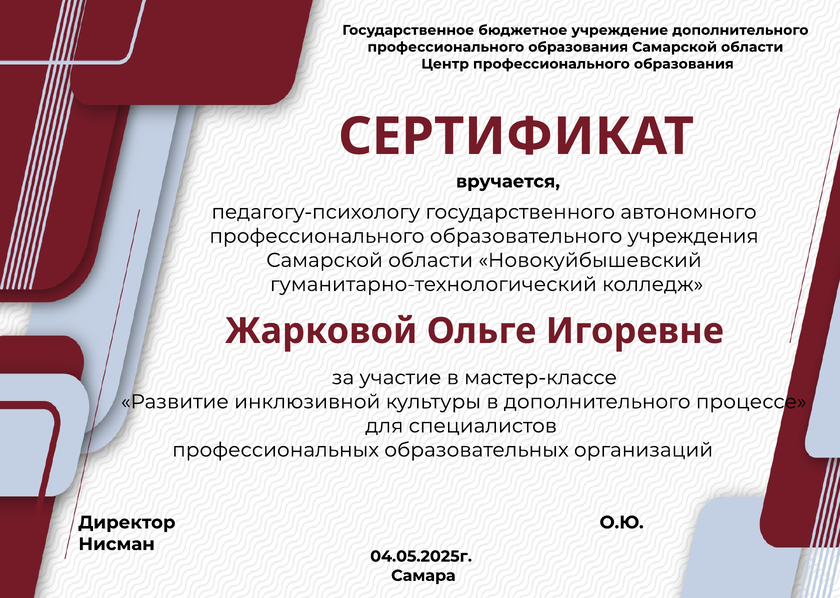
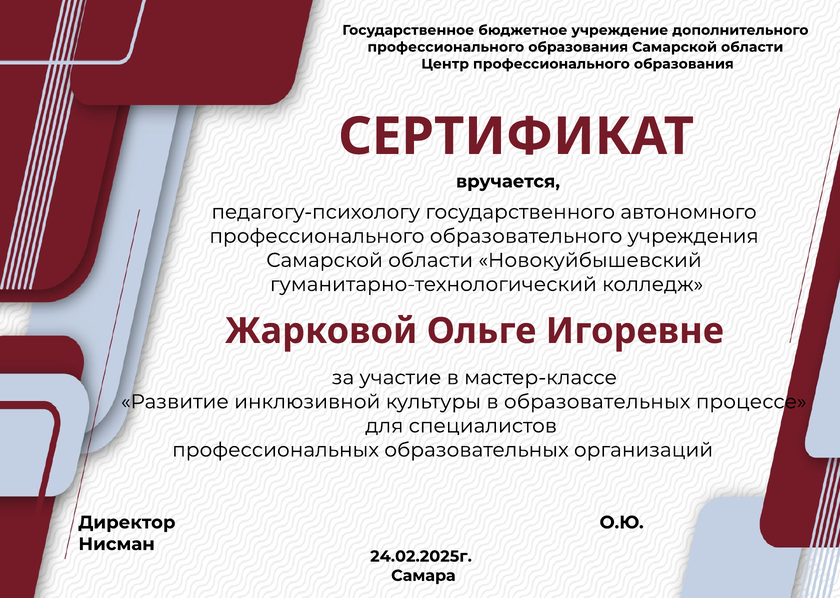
в дополнительного: дополнительного -> образовательных (597, 402)
04.05.2025г: 04.05.2025г -> 24.02.2025г (421, 556)
